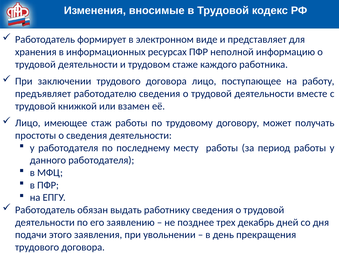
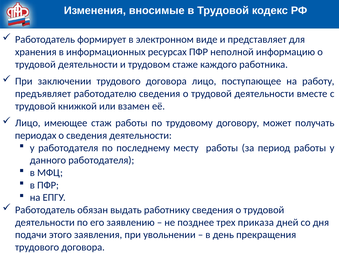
простоты: простоты -> периодах (36, 136)
декабрь: декабрь -> приказа (256, 223)
